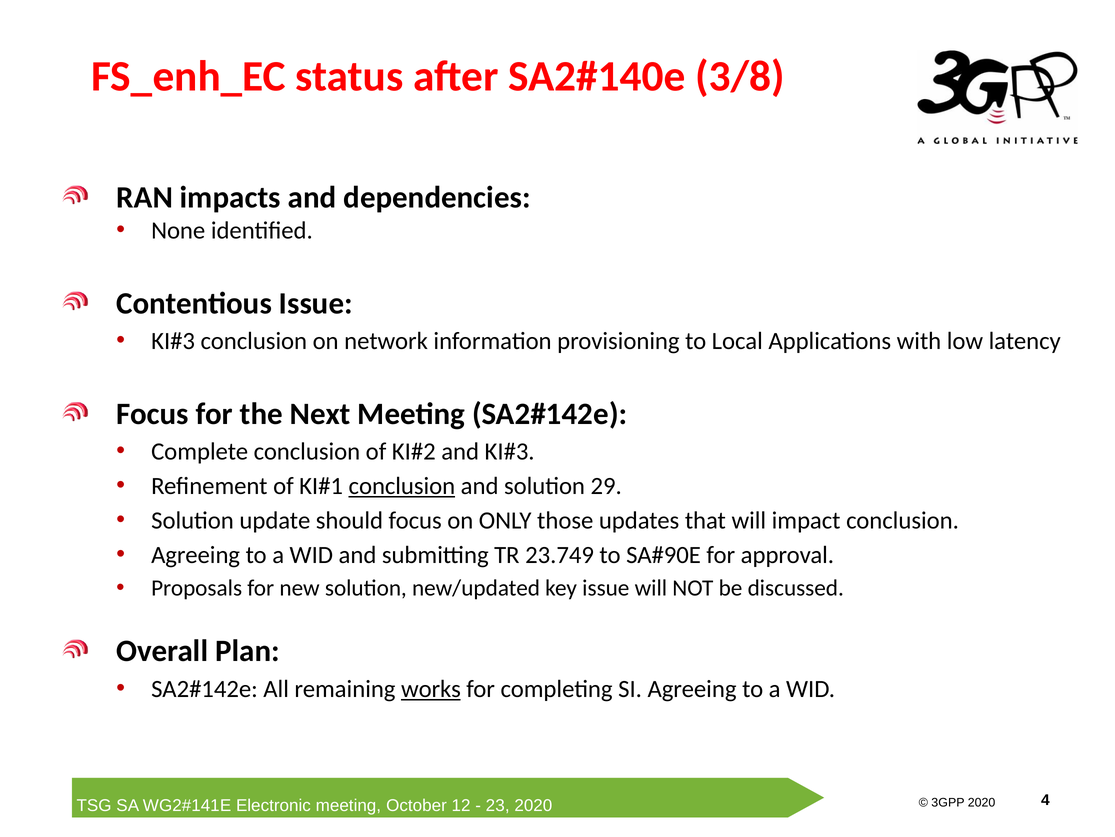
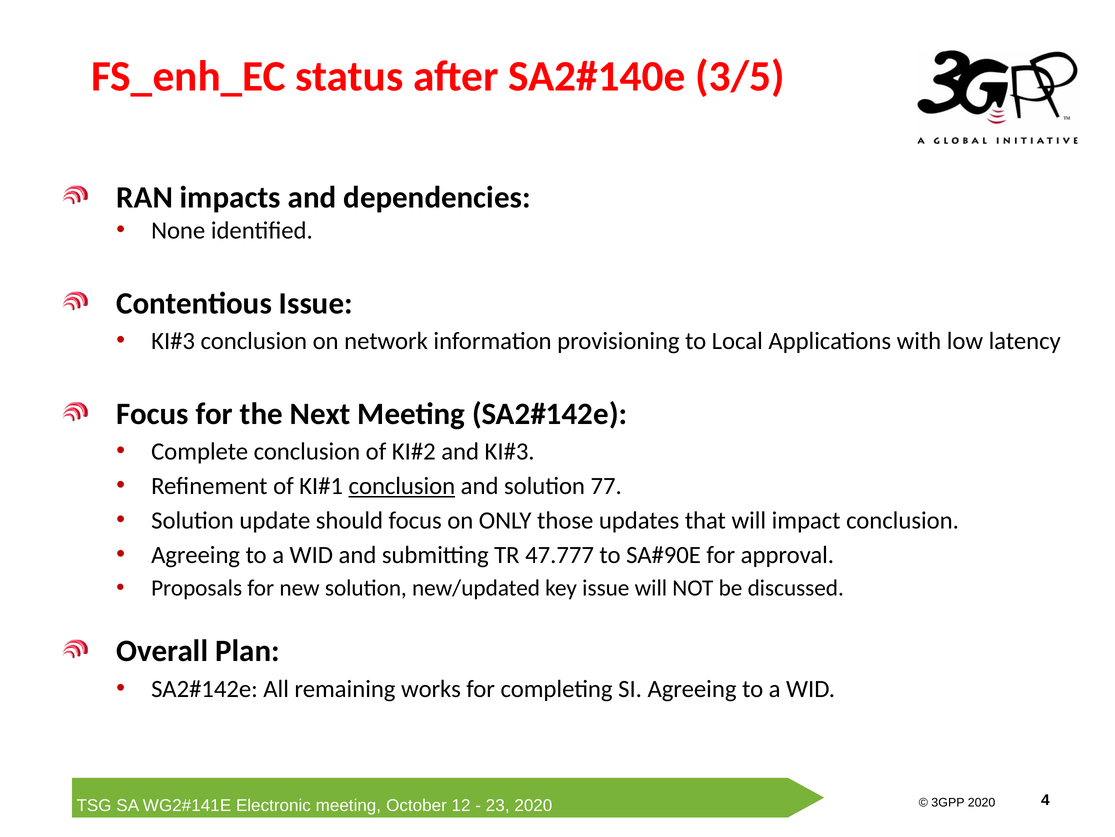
3/8: 3/8 -> 3/5 (740, 76)
29: 29 -> 77 (606, 486)
23.749: 23.749 -> 47.777 (560, 554)
works underline: present -> none (431, 688)
